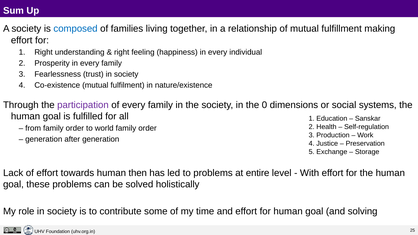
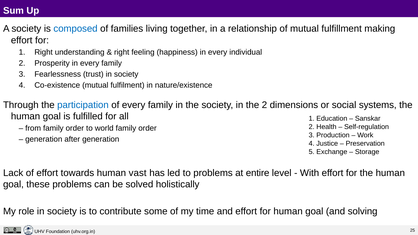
participation colour: purple -> blue (83, 105)
the 0: 0 -> 2 (264, 105)
then: then -> vast (138, 173)
